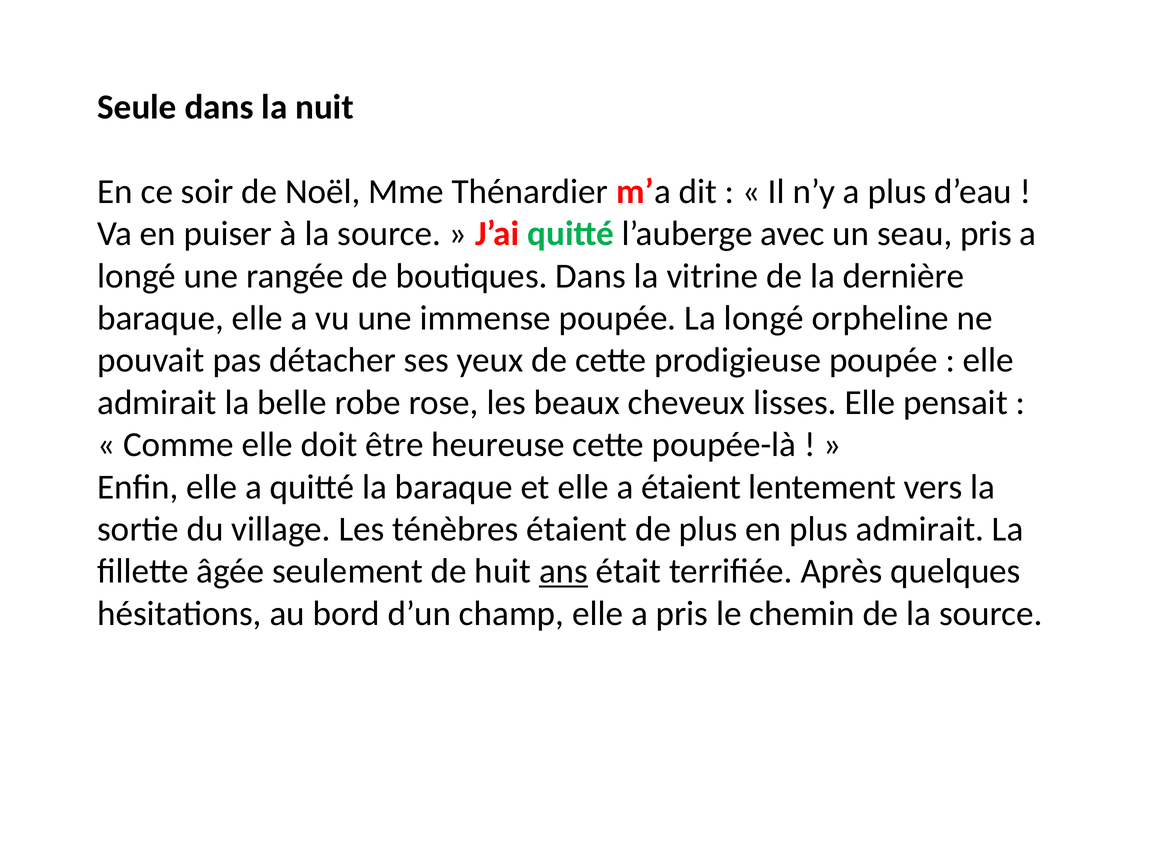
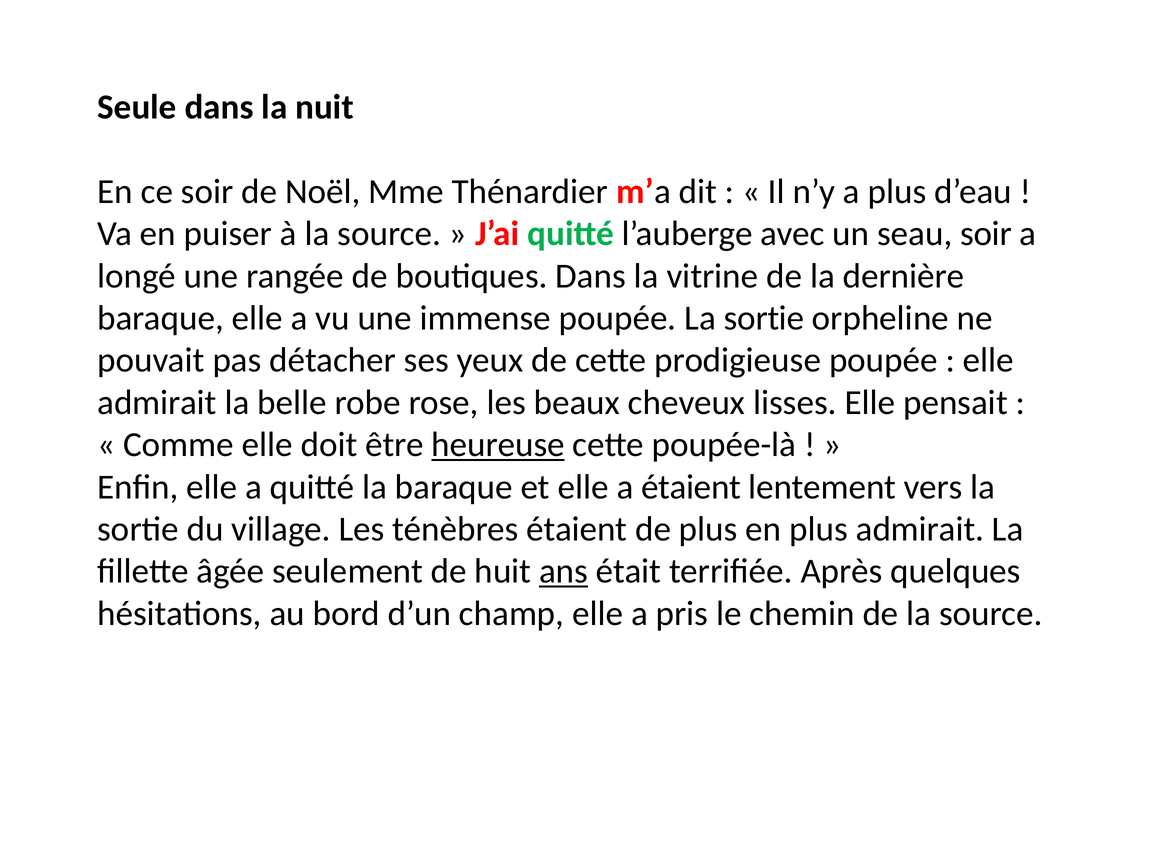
seau pris: pris -> soir (986, 234)
poupée La longé: longé -> sortie (764, 318)
heureuse underline: none -> present (498, 445)
